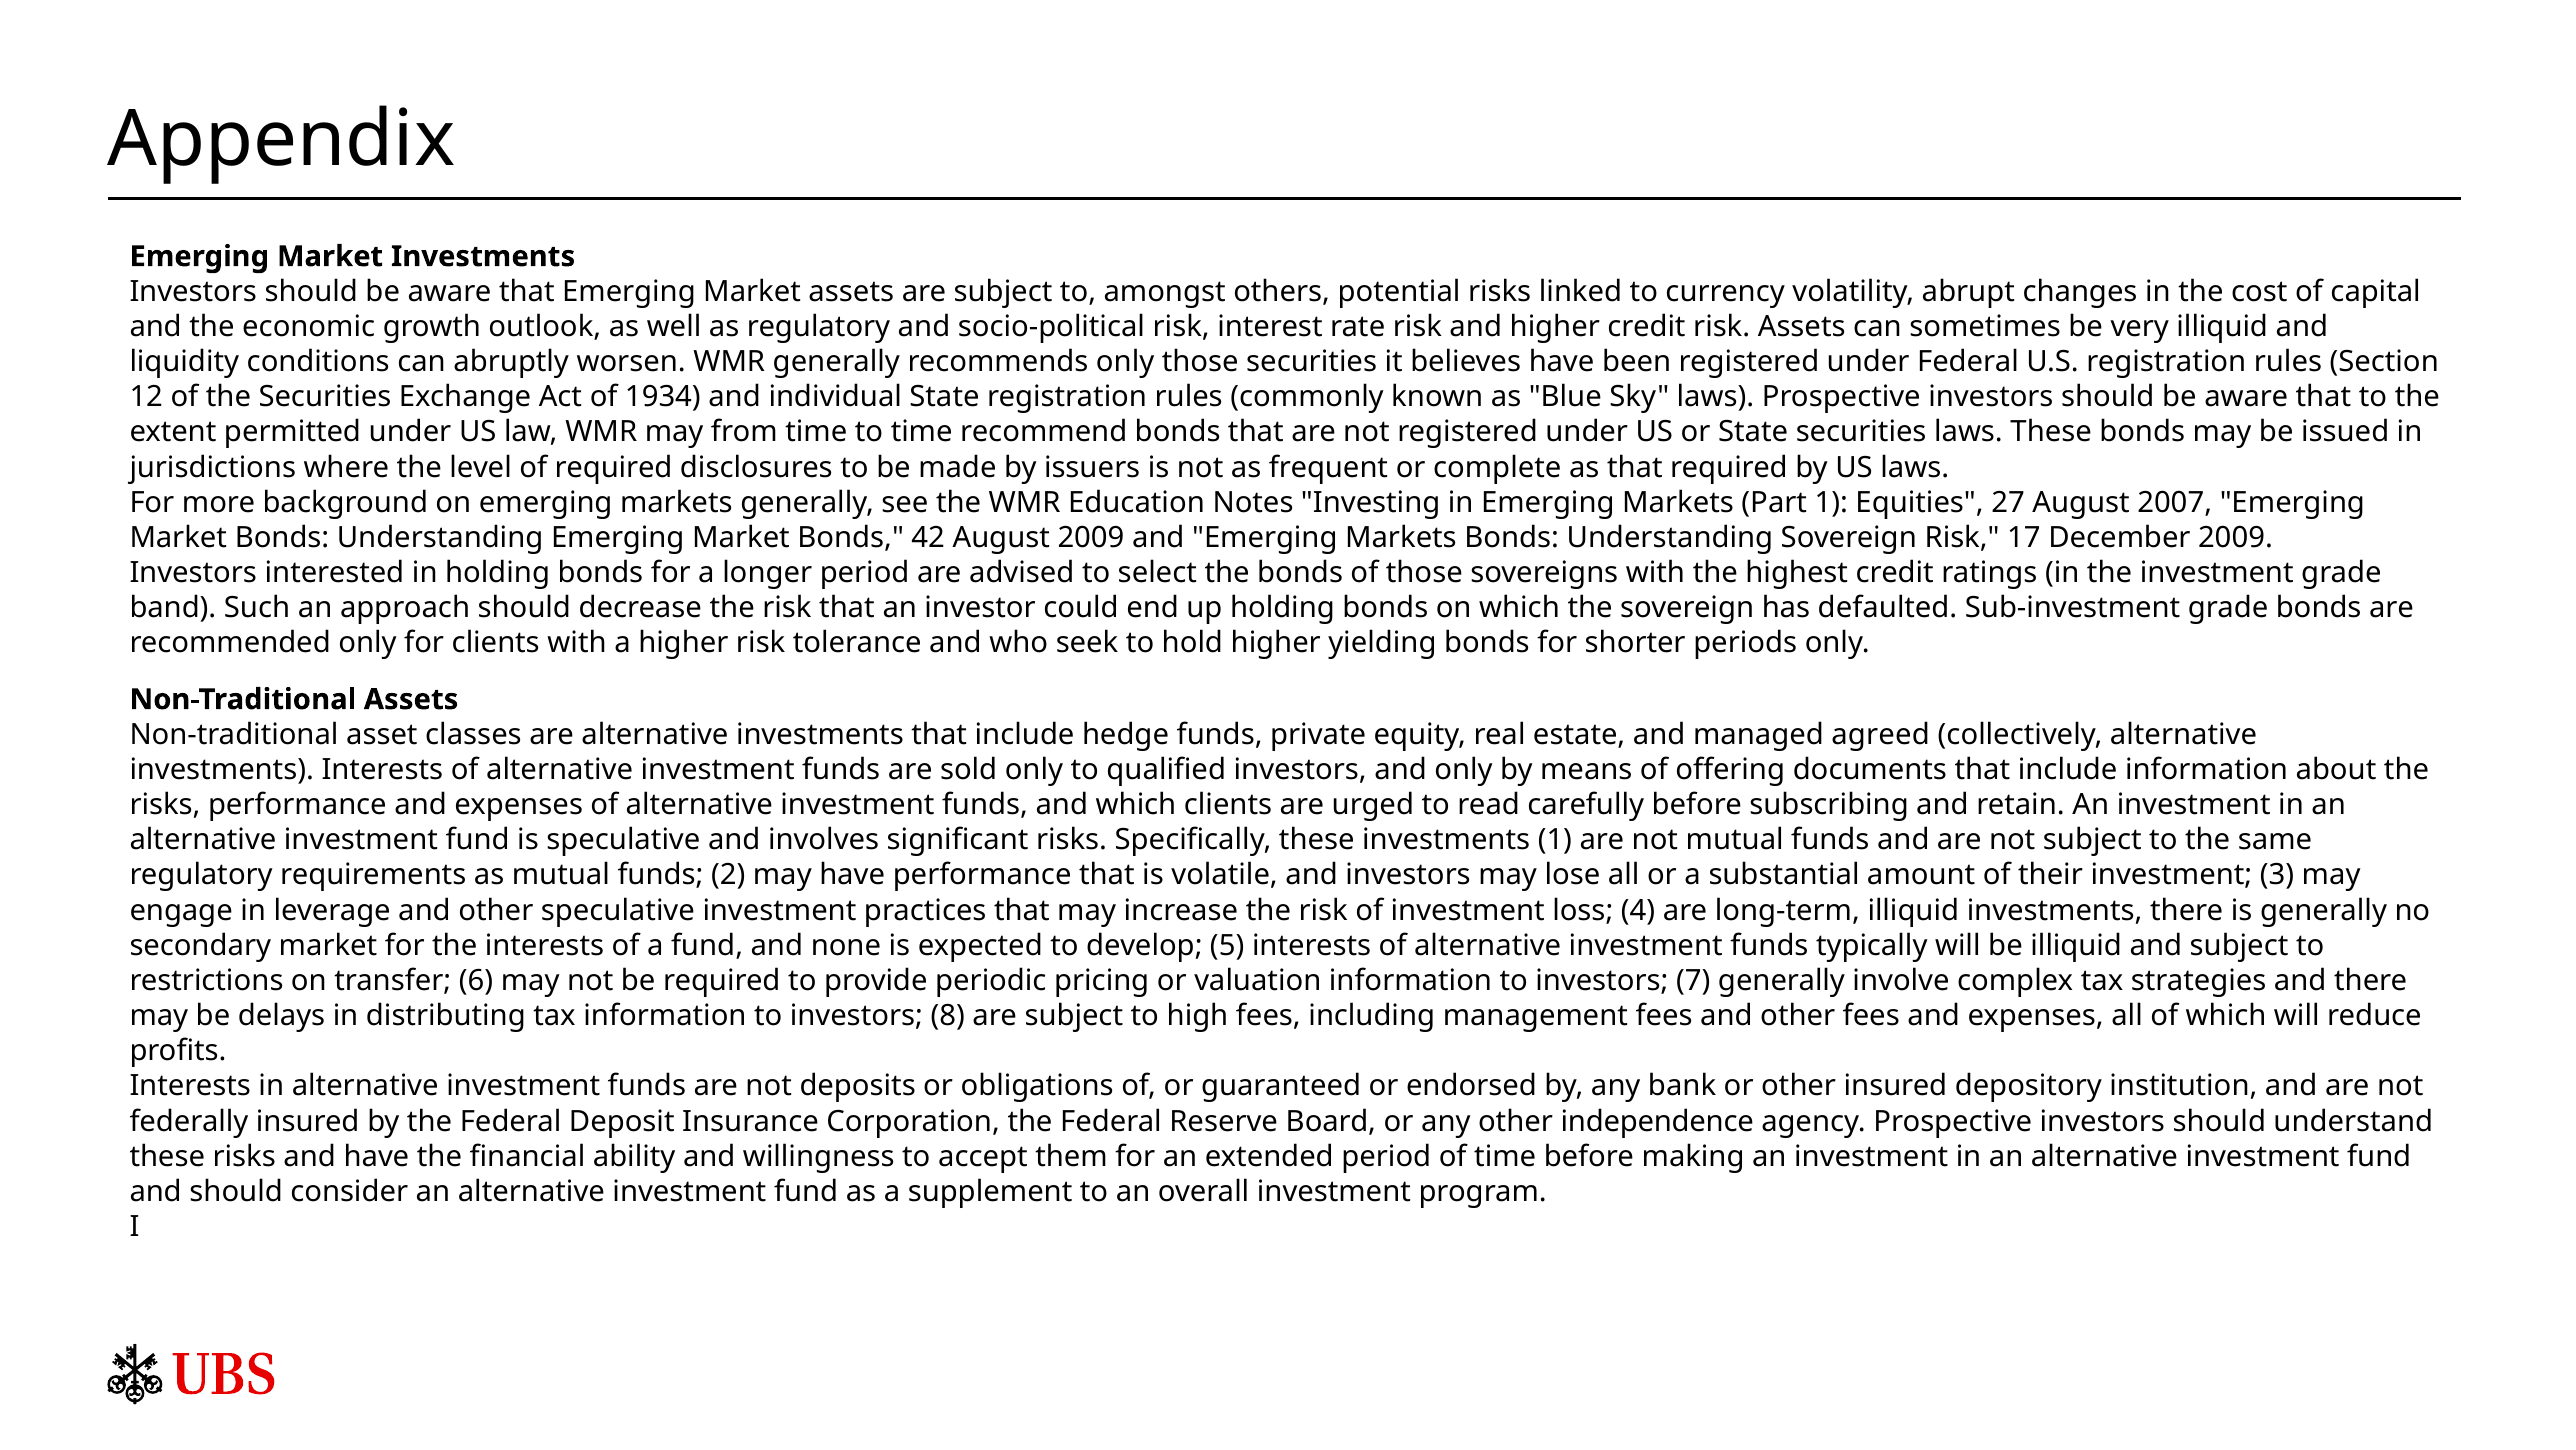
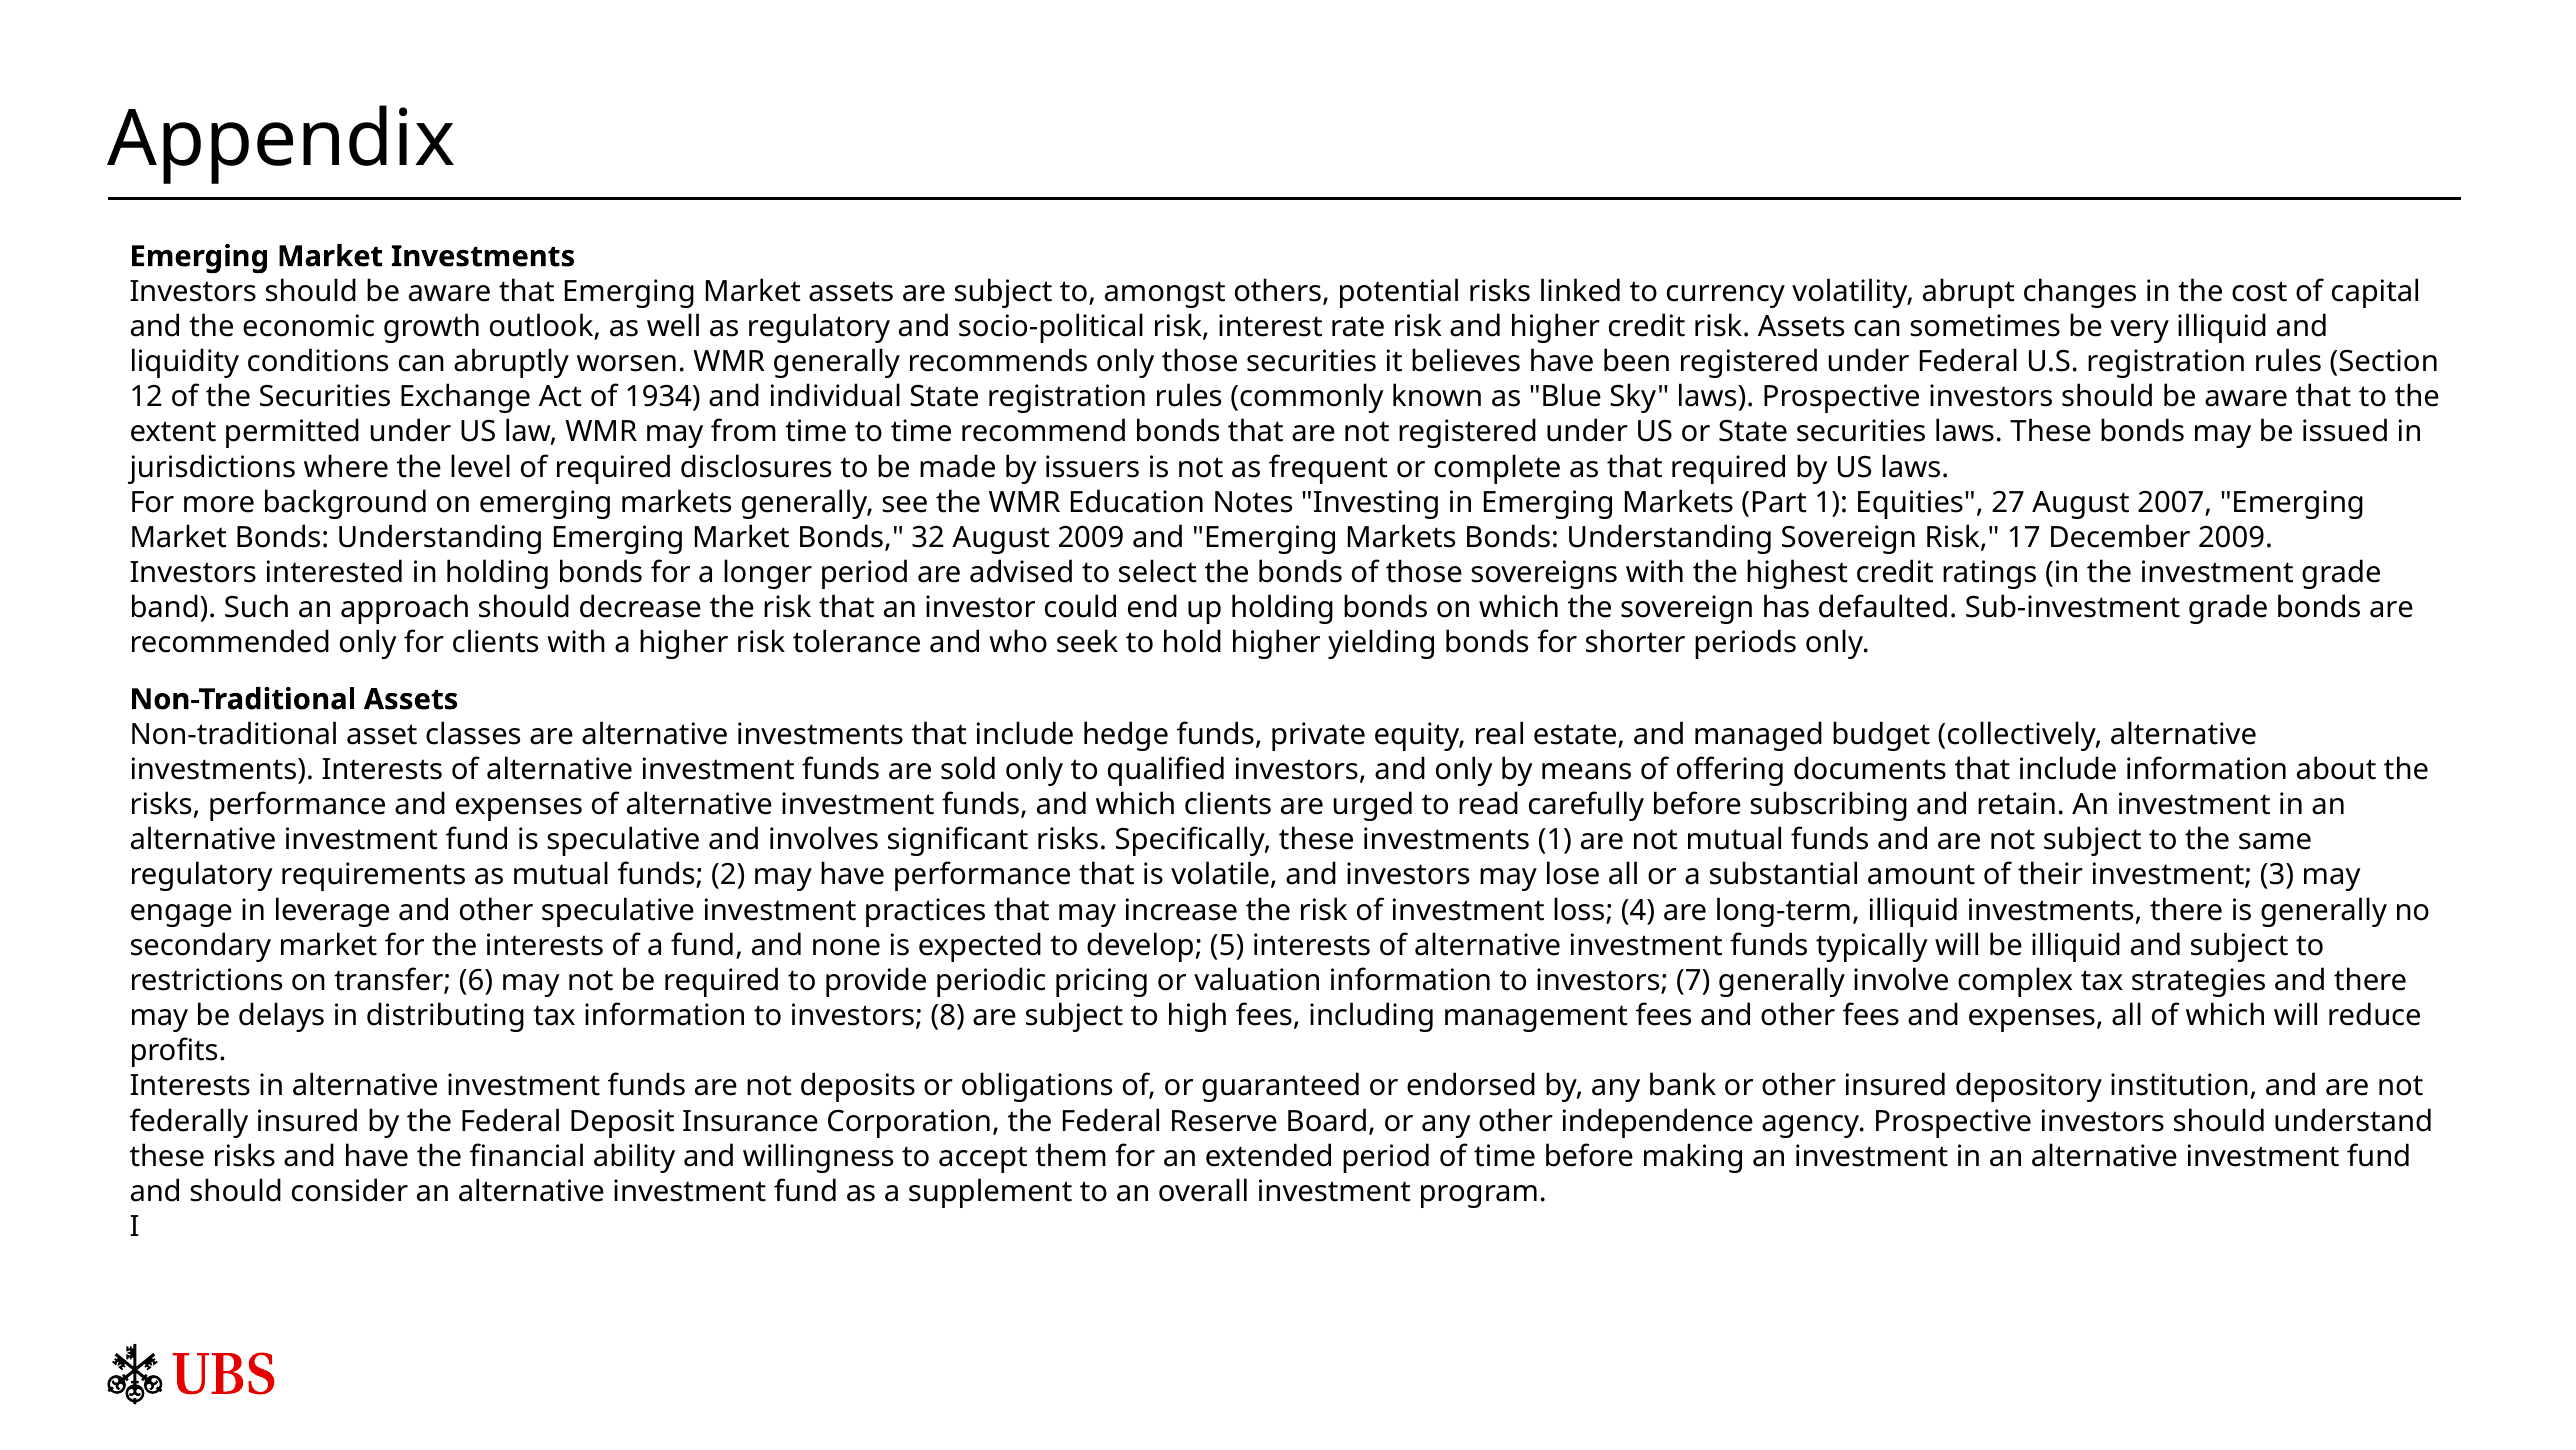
42: 42 -> 32 (928, 538)
agreed: agreed -> budget (1881, 735)
